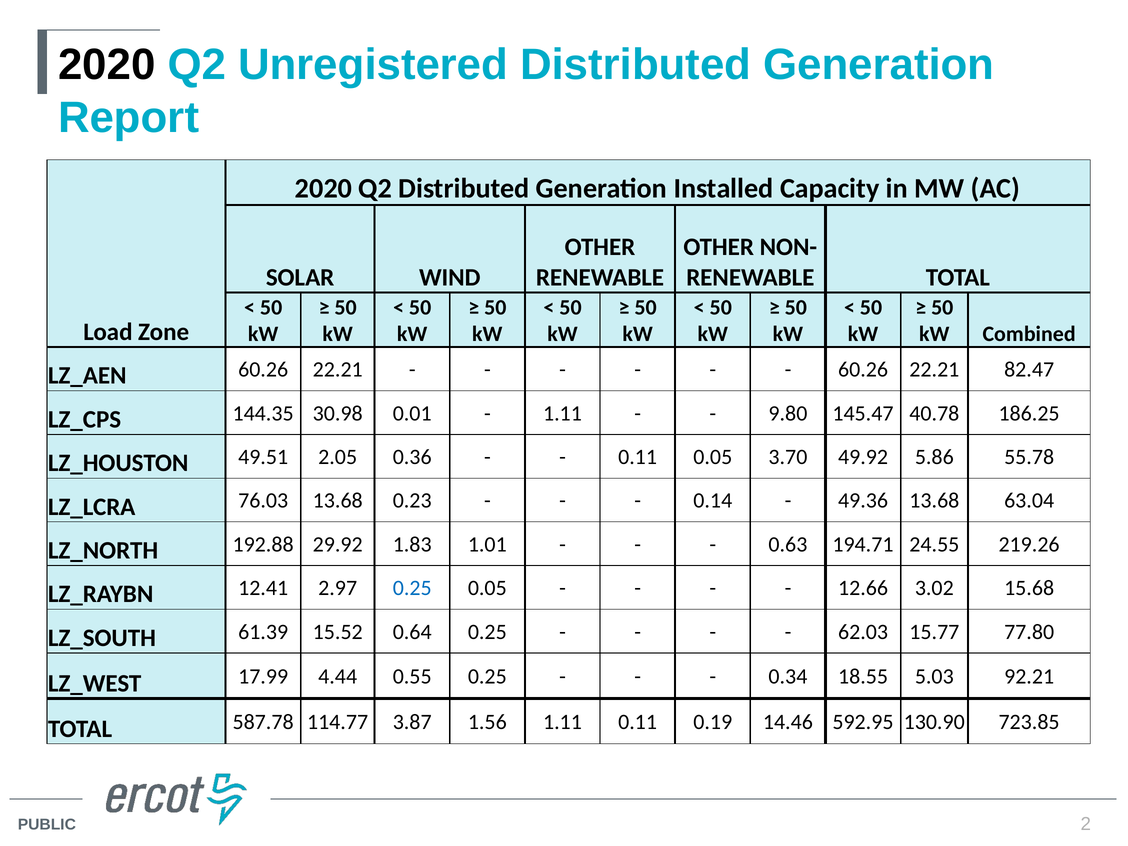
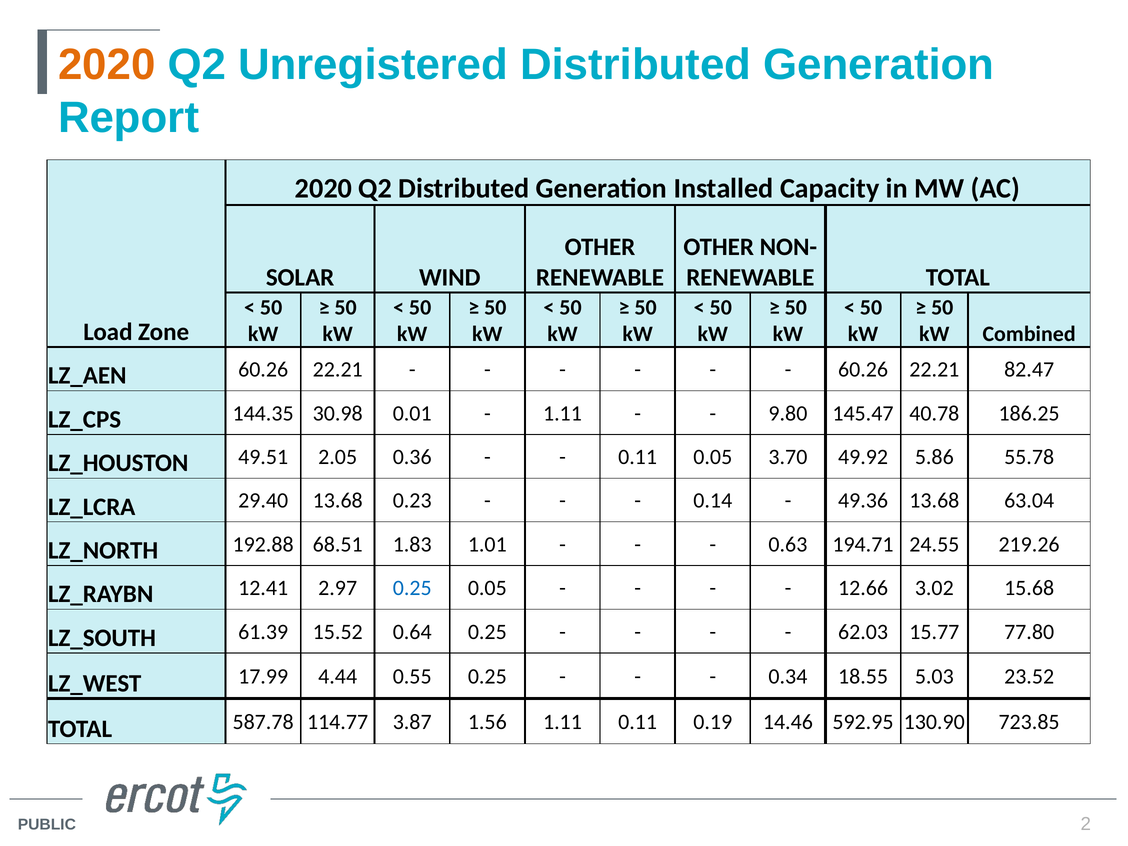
2020 colour: black -> orange (107, 65)
76.03: 76.03 -> 29.40 (263, 501)
29.92: 29.92 -> 68.51 (338, 544)
92.21: 92.21 -> 23.52 (1029, 676)
